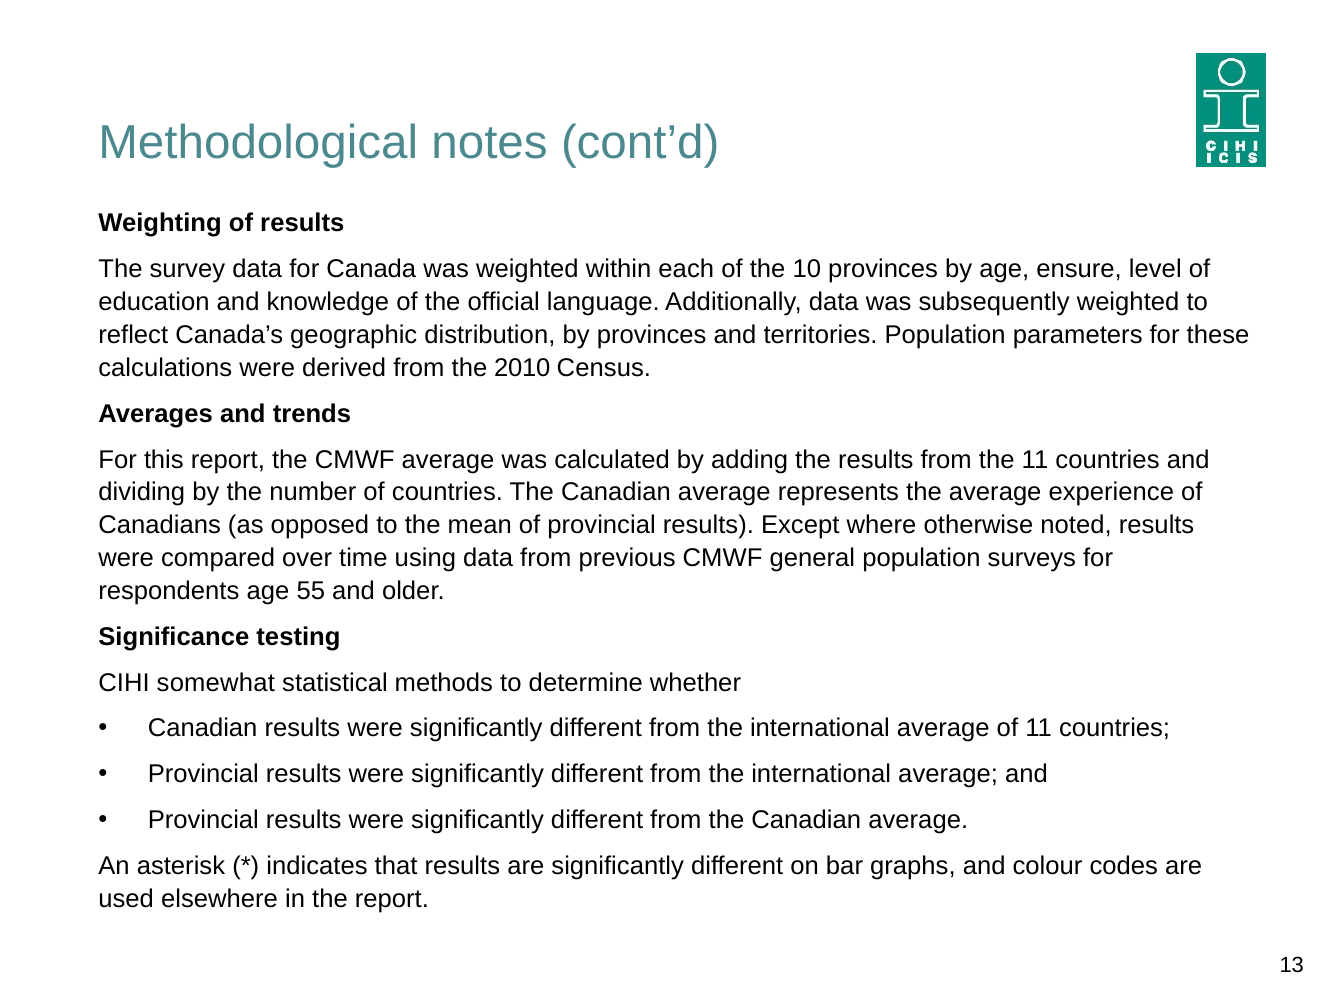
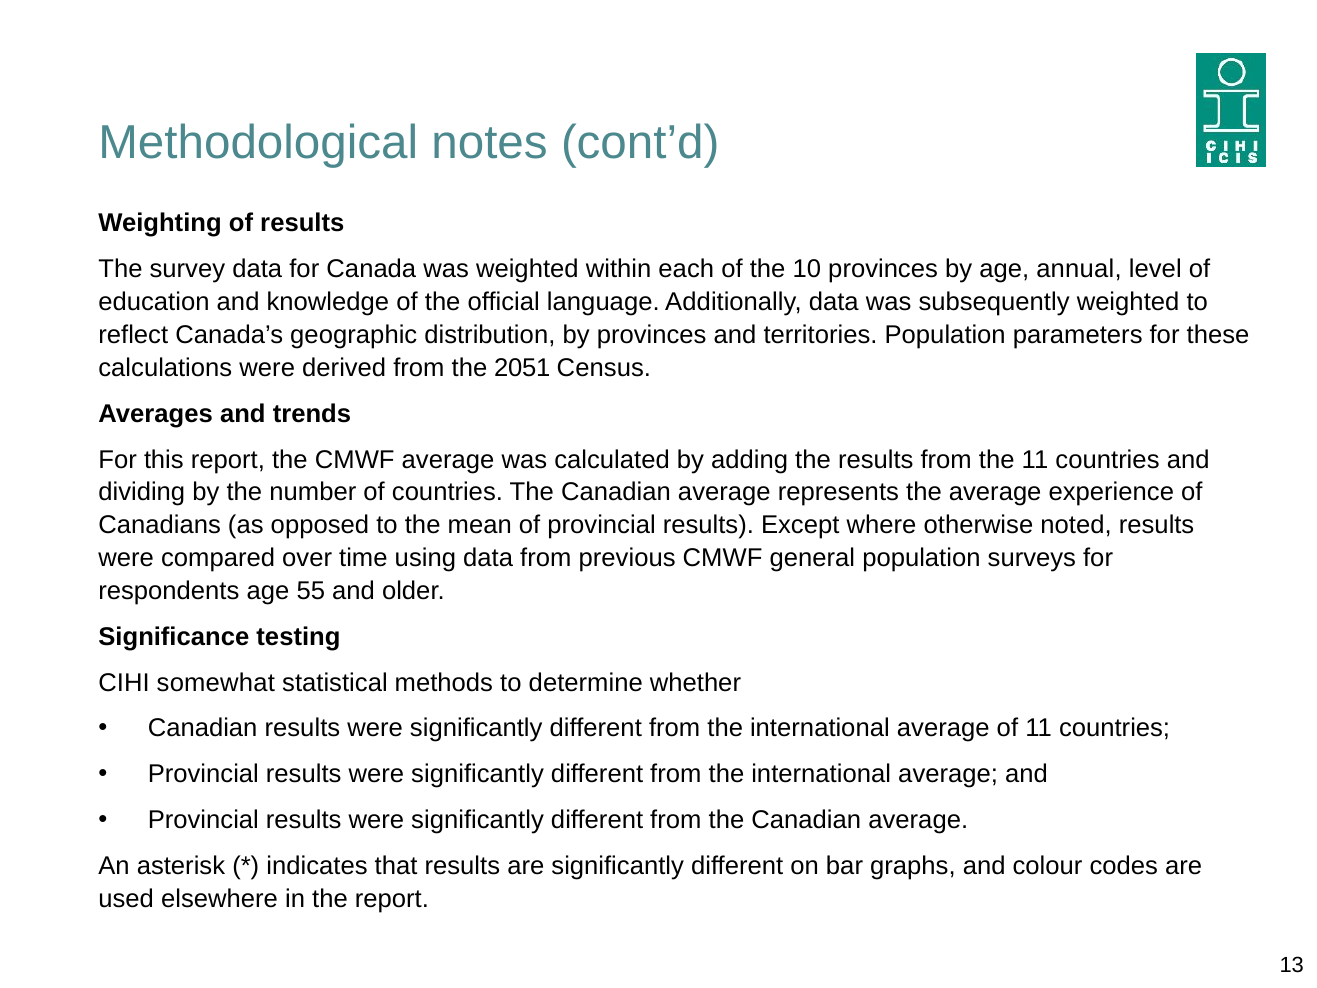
ensure: ensure -> annual (1079, 269)
2010: 2010 -> 2051 (522, 368)
